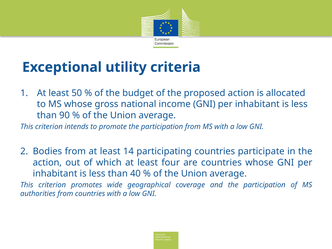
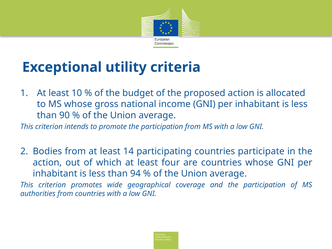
50: 50 -> 10 (77, 93)
40: 40 -> 94 (135, 174)
